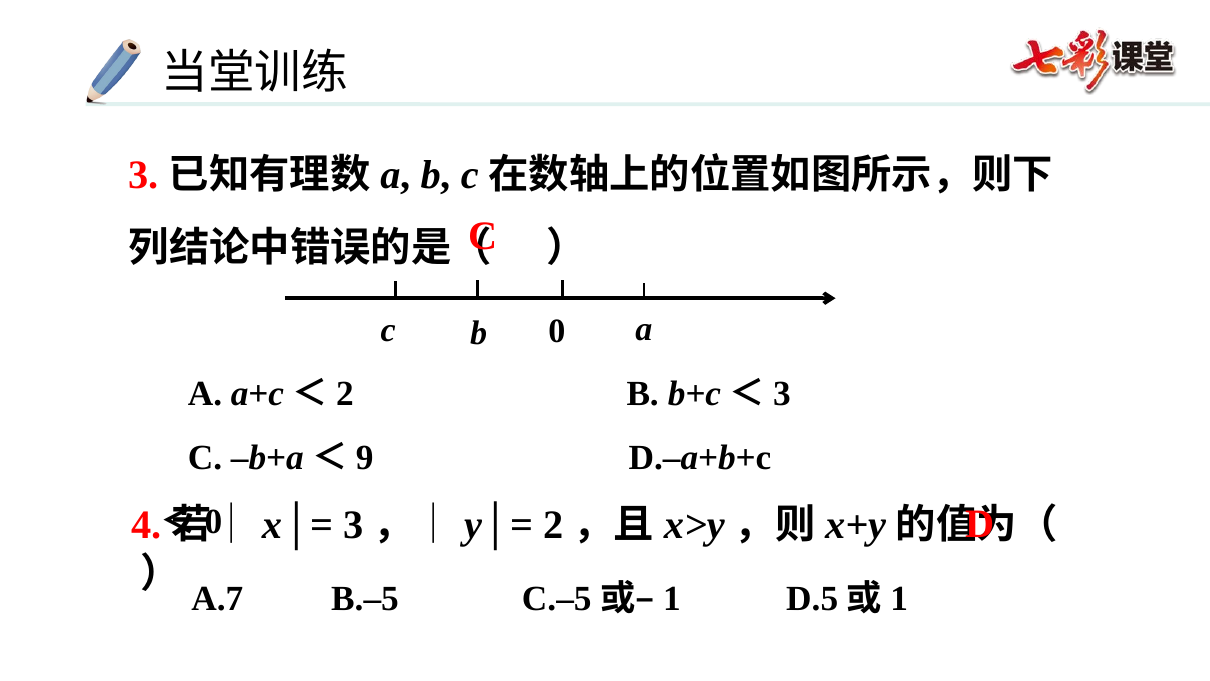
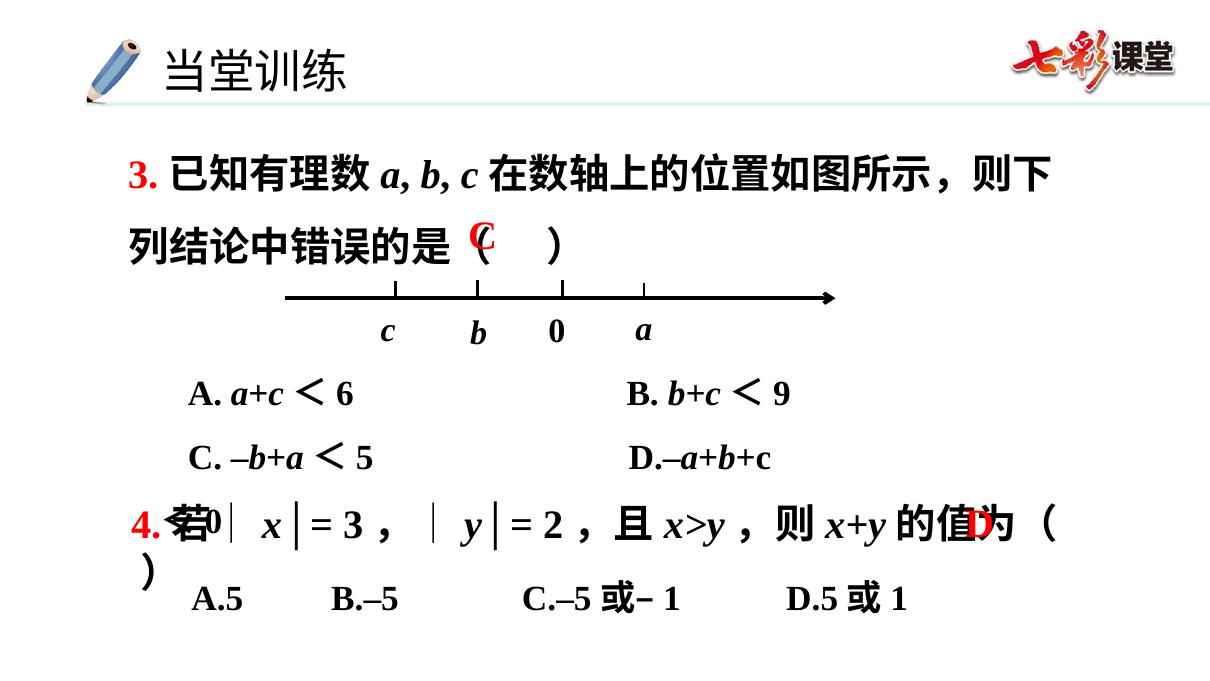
2: 2 -> 6 (345, 394)
3: 3 -> 9 (782, 394)
9: 9 -> 5 (365, 458)
A.7: A.7 -> A.5 (217, 599)
